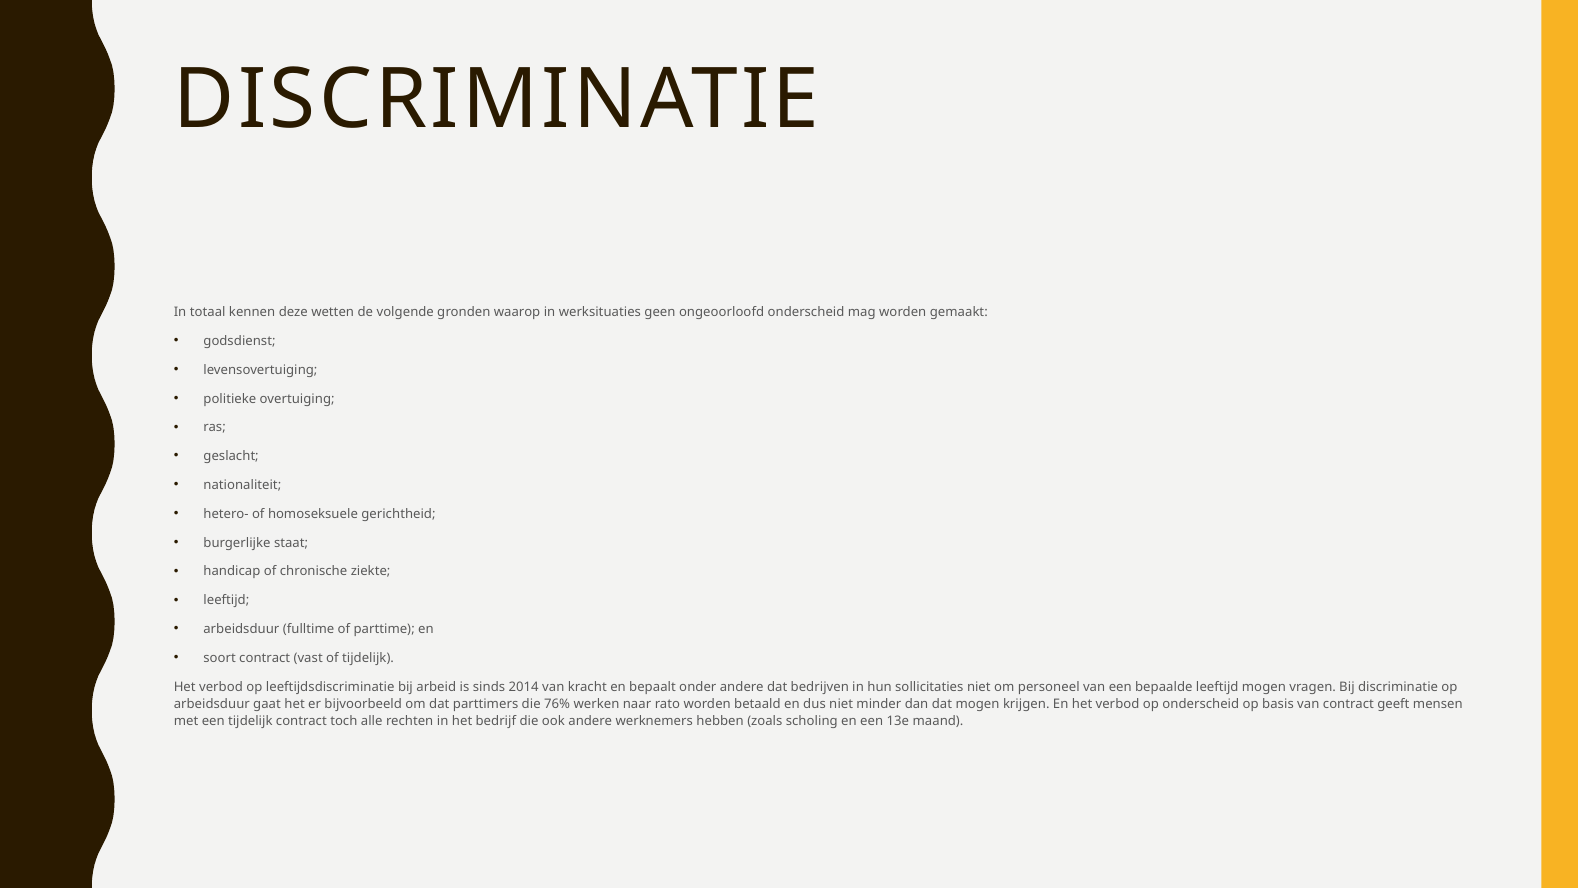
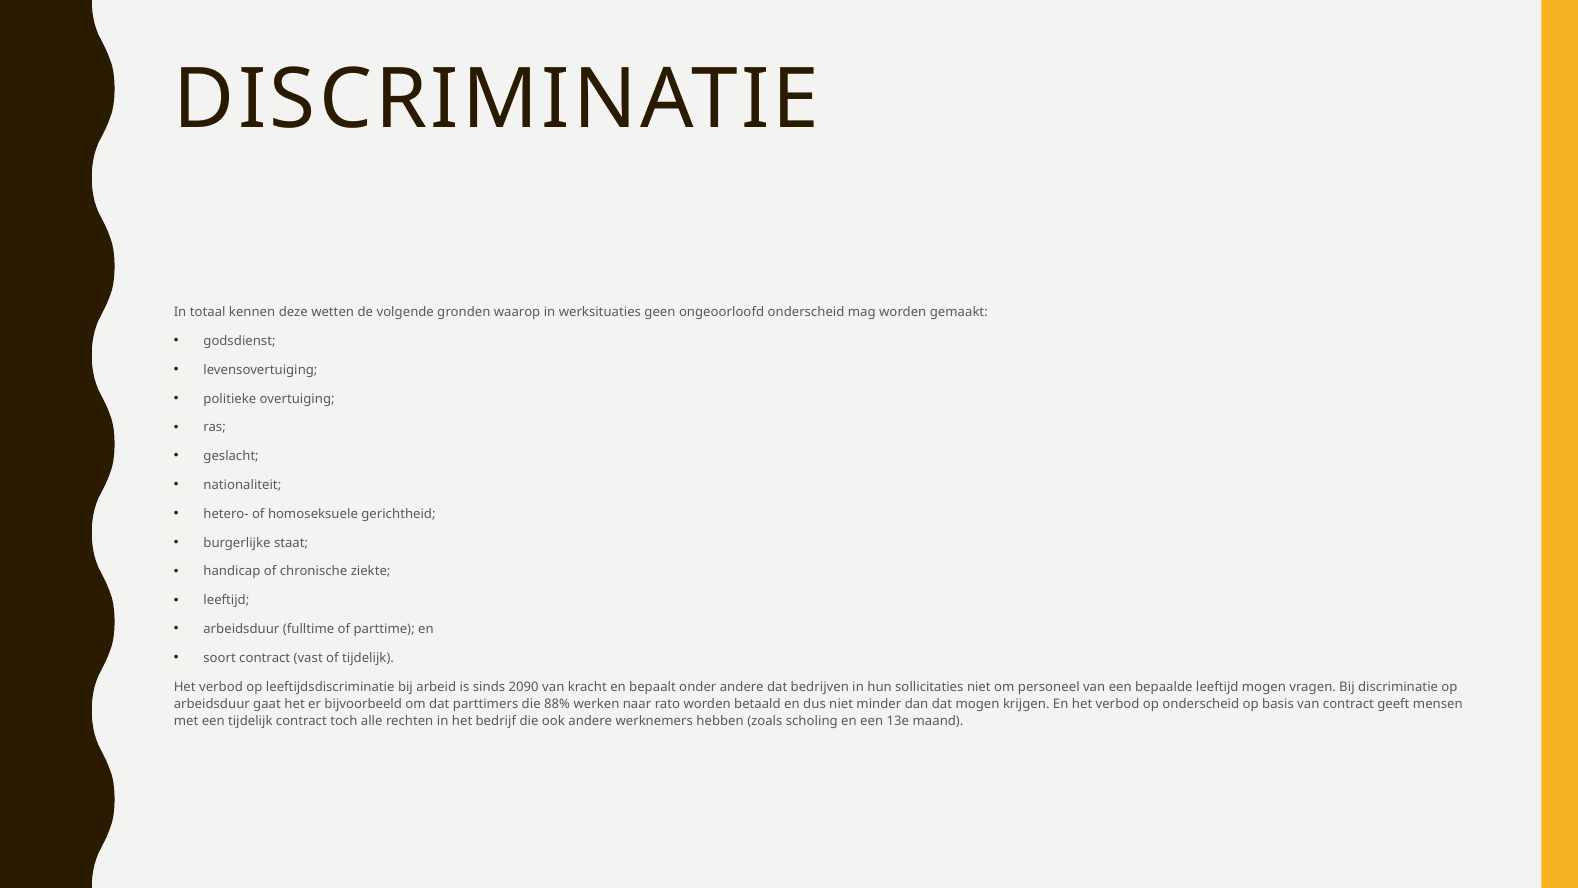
2014: 2014 -> 2090 (524, 686)
76%: 76% -> 88% (557, 704)
